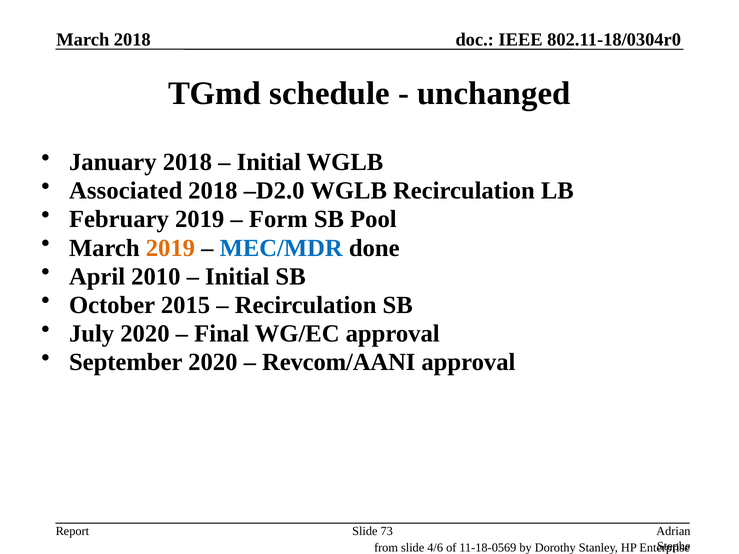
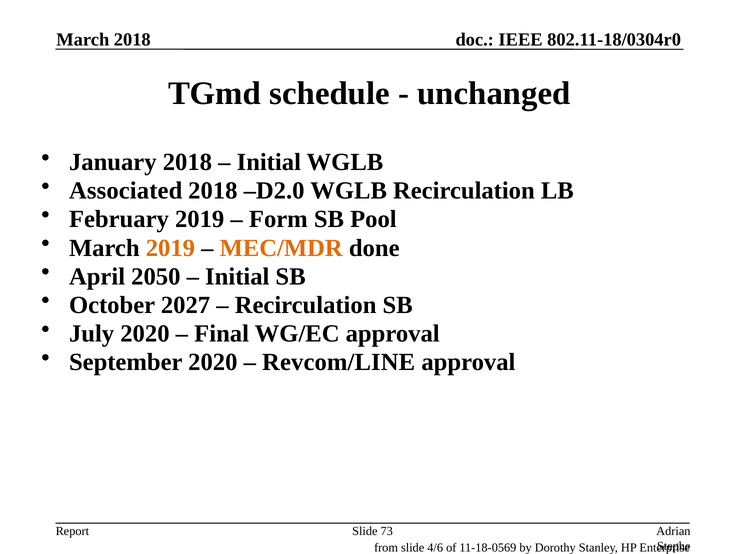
MEC/MDR colour: blue -> orange (281, 248)
2010: 2010 -> 2050 (156, 277)
2015: 2015 -> 2027 (186, 305)
Revcom/AANI: Revcom/AANI -> Revcom/LINE (339, 362)
